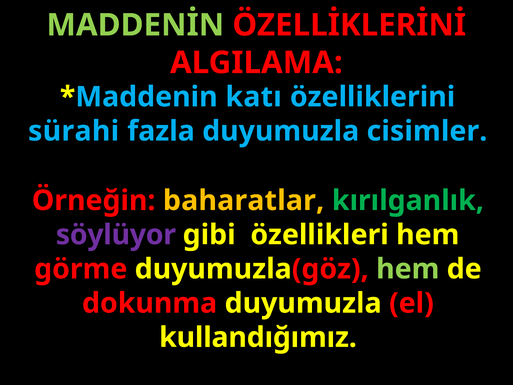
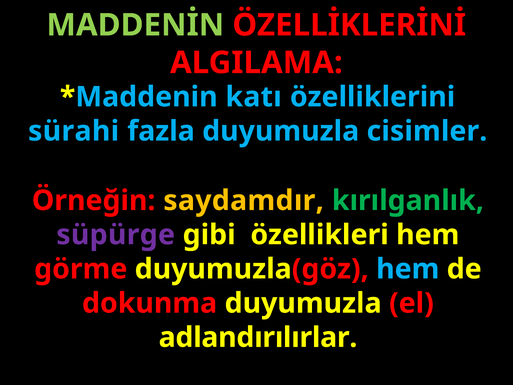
baharatlar: baharatlar -> saydamdır (244, 200)
söylüyor: söylüyor -> süpürge (116, 235)
hem colour: light green -> light blue (408, 269)
kullandığımız: kullandığımız -> adlandırılırlar (258, 337)
